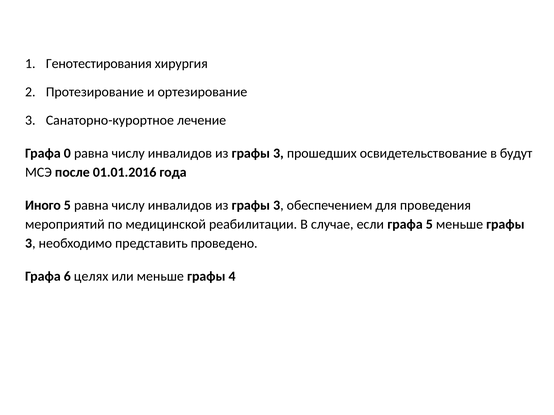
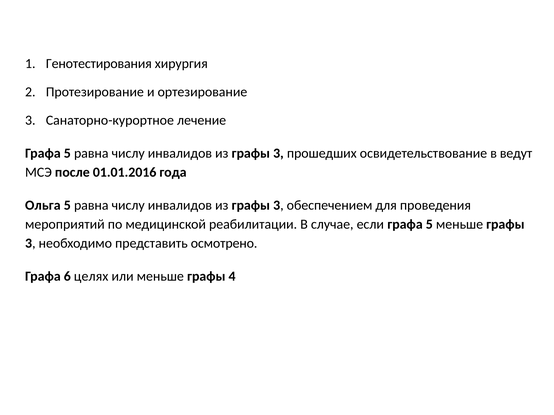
0: 0 -> 5 (67, 153)
будут: будут -> ведут (516, 153)
Иного: Иного -> Ольга (43, 205)
проведено: проведено -> осмотрено (224, 244)
